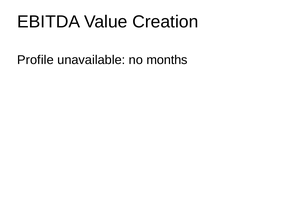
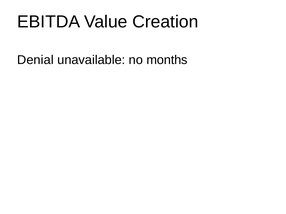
Profile: Profile -> Denial (35, 60)
